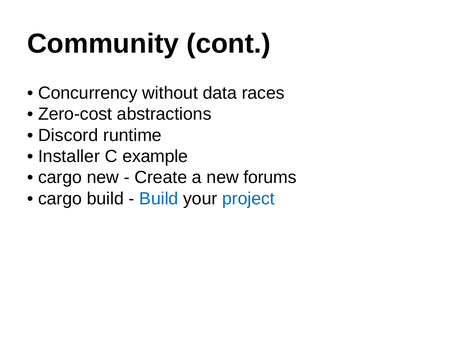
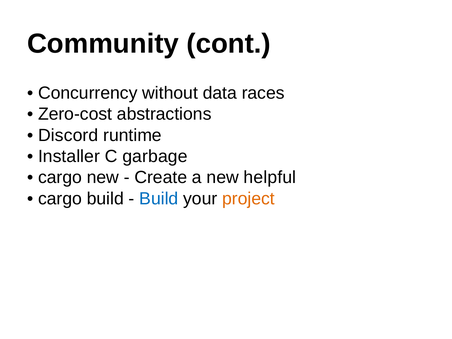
example: example -> garbage (155, 156)
forums: forums -> helpful (270, 178)
project colour: blue -> orange (248, 199)
